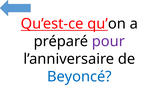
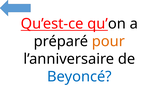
pour colour: purple -> orange (108, 41)
